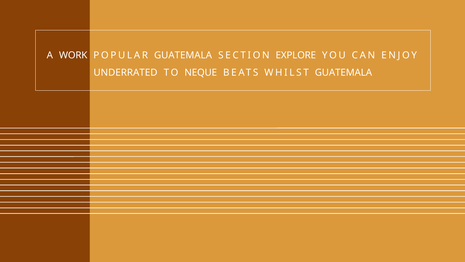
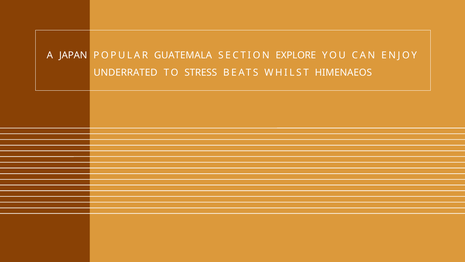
WORK: WORK -> JAPAN (73, 55)
NEQUE: NEQUE -> STRESS (201, 73)
WHILST GUATEMALA: GUATEMALA -> HIMENAEOS (343, 73)
